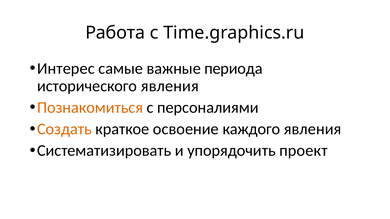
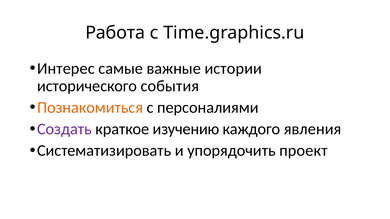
периода: периода -> истории (233, 69)
исторического явления: явления -> события (170, 86)
Создать colour: orange -> purple (64, 129)
освоение: освоение -> изучению (186, 129)
